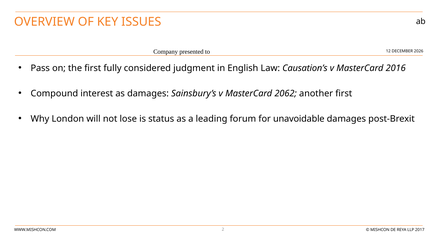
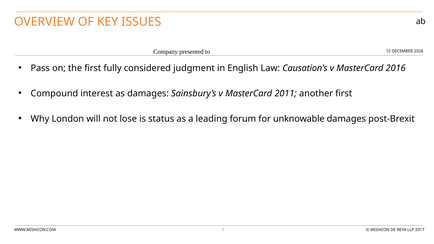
2062: 2062 -> 2011 (286, 94)
unavoidable: unavoidable -> unknowable (299, 119)
